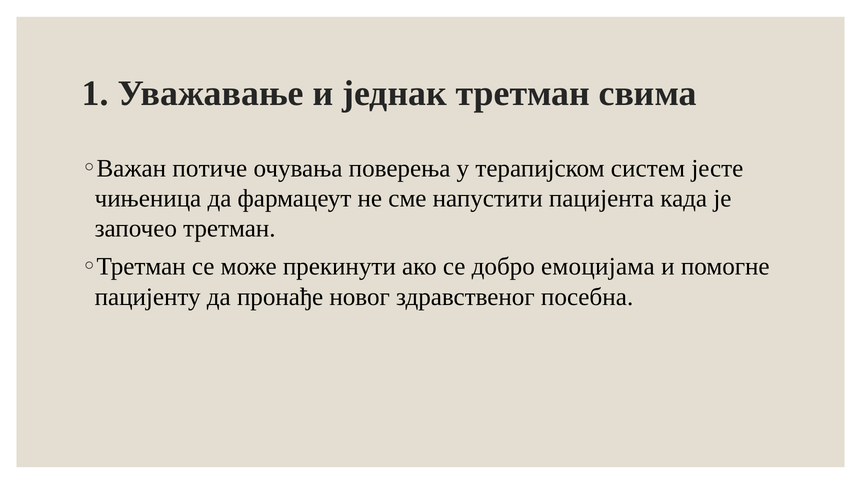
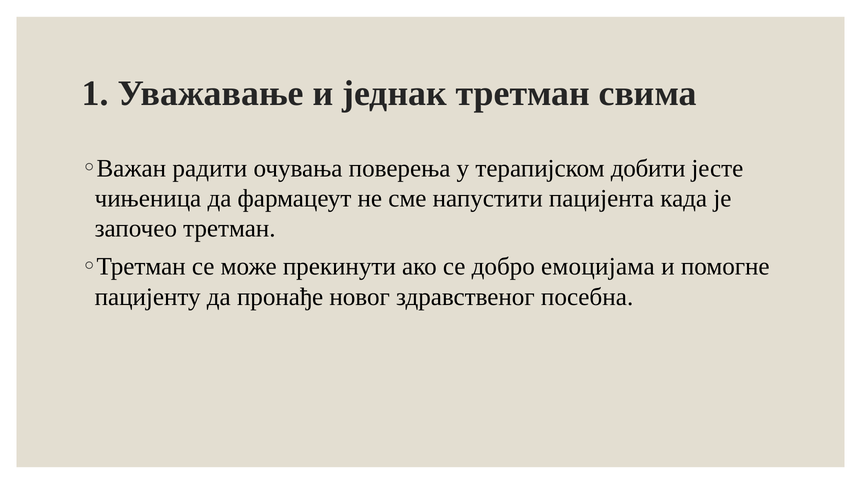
потиче: потиче -> радити (210, 169)
систем: систем -> добити (648, 169)
